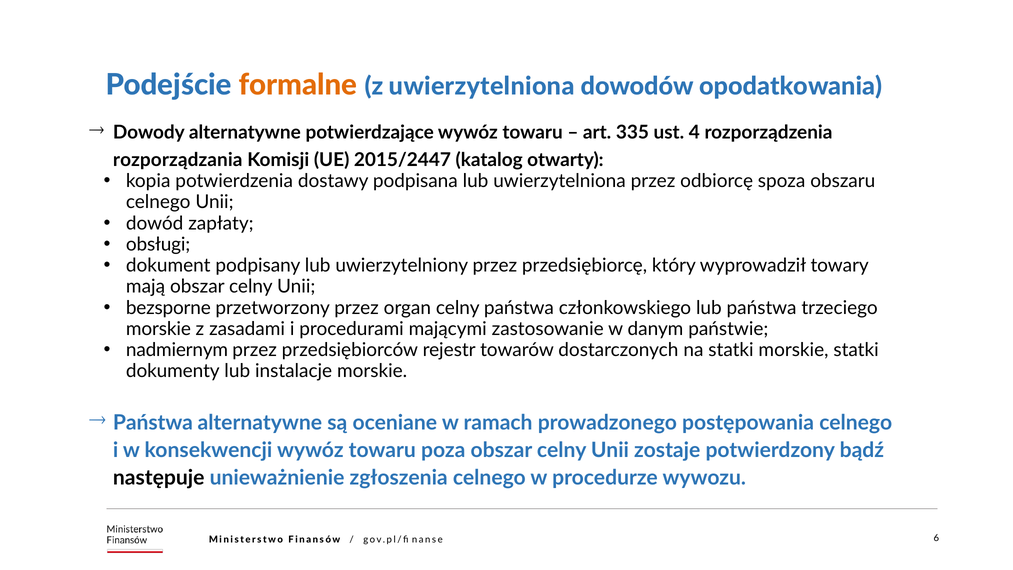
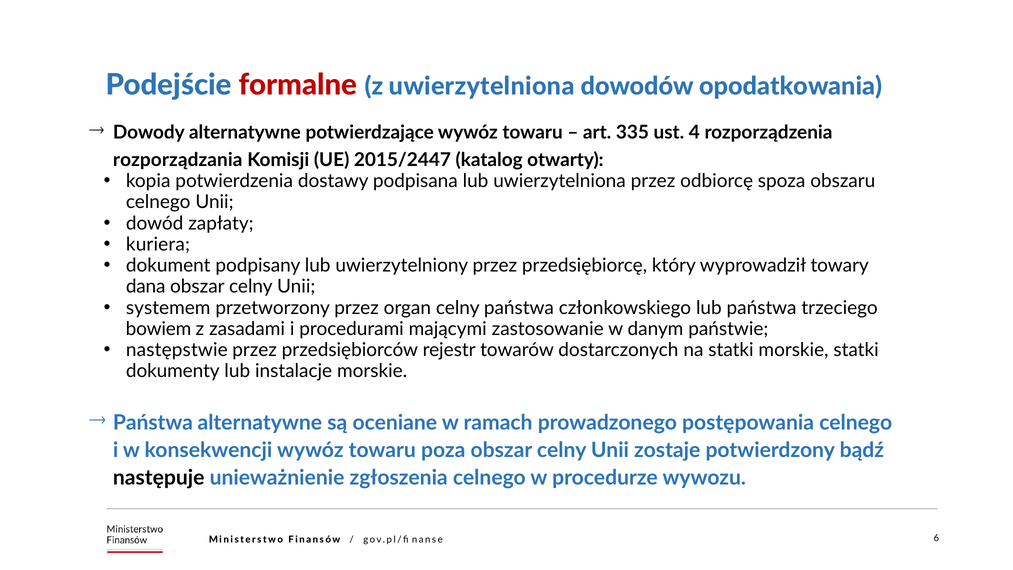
formalne colour: orange -> red (298, 85)
obsługi: obsługi -> kuriera (158, 244)
mają: mają -> dana (146, 287)
bezsporne: bezsporne -> systemem (168, 308)
morskie: morskie -> bowiem (158, 329)
nadmiernym: nadmiernym -> następstwie (177, 350)
